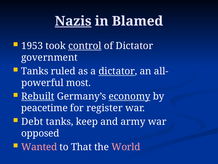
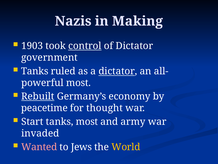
Nazis underline: present -> none (73, 21)
Blamed: Blamed -> Making (137, 21)
1953: 1953 -> 1903 (32, 46)
economy underline: present -> none (130, 96)
register: register -> thought (105, 108)
Debt: Debt -> Start (32, 121)
tanks keep: keep -> most (87, 121)
opposed: opposed -> invaded (40, 133)
That: That -> Jews (81, 147)
World colour: pink -> yellow (126, 147)
